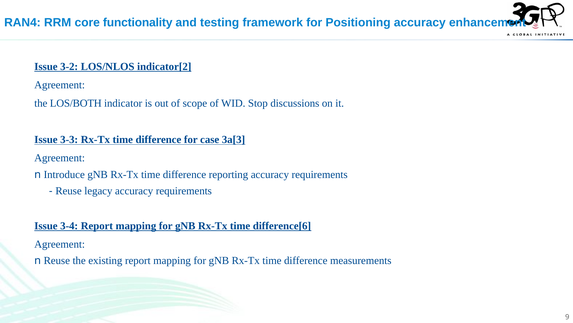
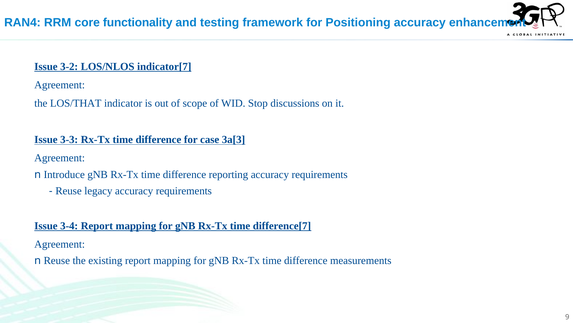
indicator[2: indicator[2 -> indicator[7 (164, 66)
LOS/BOTH: LOS/BOTH -> LOS/THAT (76, 103)
difference[6: difference[6 -> difference[7 (282, 225)
